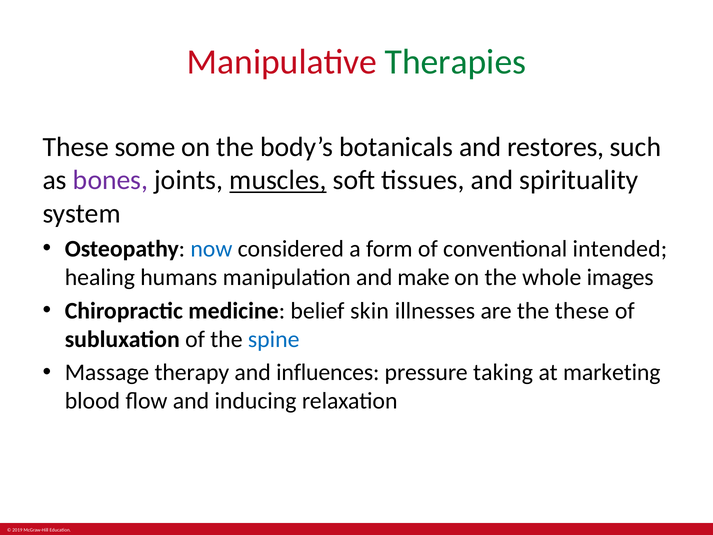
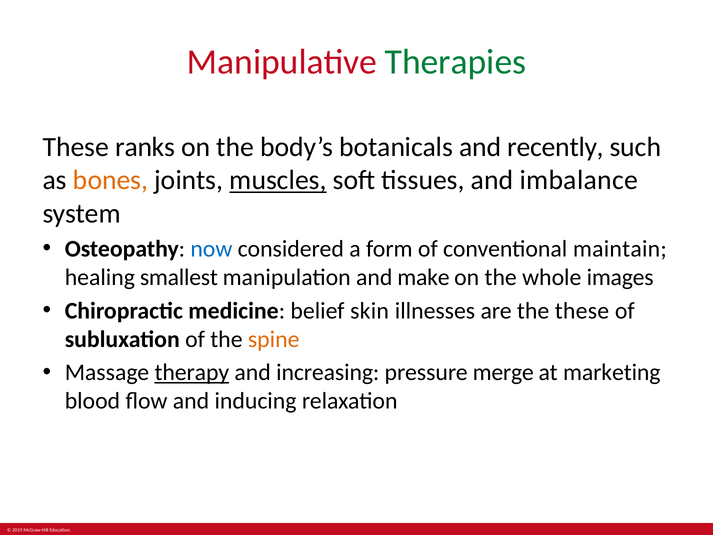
some: some -> ranks (145, 147)
restores: restores -> recently (556, 147)
bones colour: purple -> orange (111, 180)
spirituality: spirituality -> imbalance (579, 180)
intended: intended -> maintain (620, 249)
humans: humans -> smallest (179, 277)
spine colour: blue -> orange (274, 339)
therapy underline: none -> present (192, 372)
influences: influences -> increasing (328, 372)
taking: taking -> merge (503, 372)
